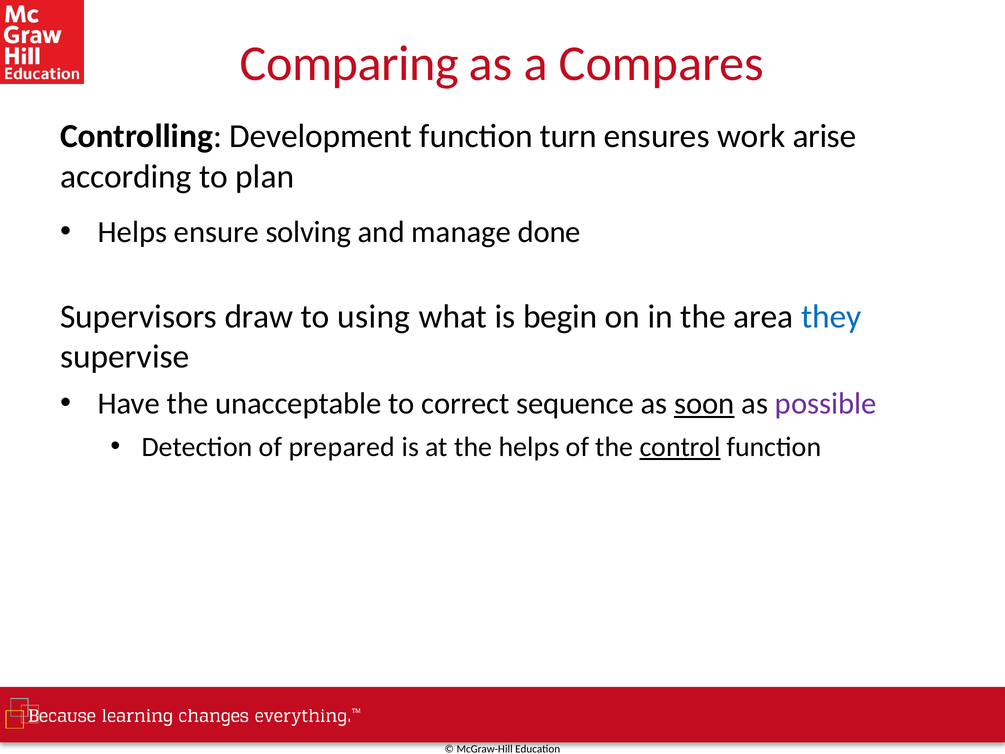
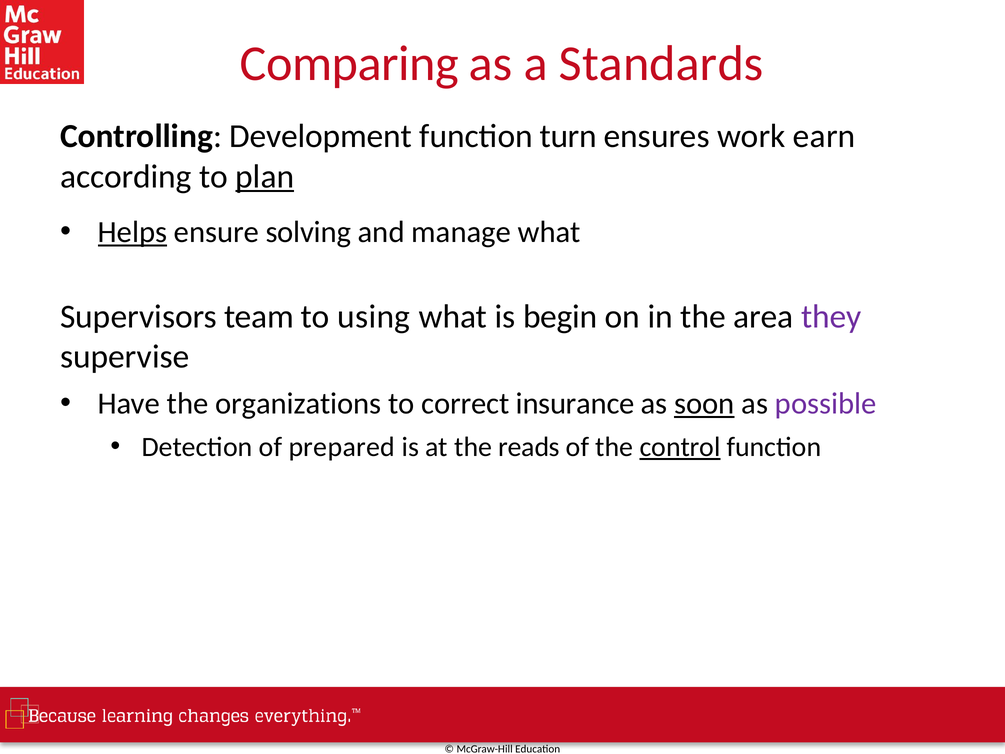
Compares: Compares -> Standards (661, 64)
arise: arise -> earn (824, 136)
plan underline: none -> present (265, 176)
Helps underline: none -> present (133, 232)
manage done: done -> what (549, 232)
draw: draw -> team (259, 317)
they colour: blue -> purple (831, 317)
unacceptable: unacceptable -> organizations (298, 404)
sequence: sequence -> insurance (575, 404)
the helps: helps -> reads (529, 447)
